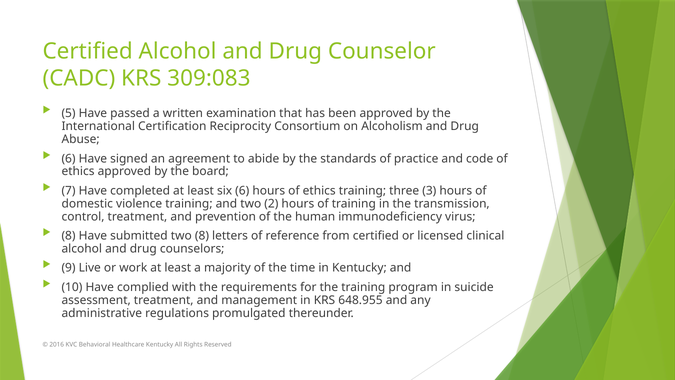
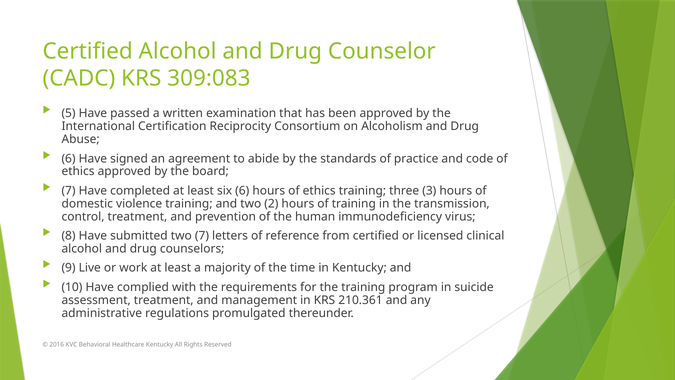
two 8: 8 -> 7 (202, 236)
648.955: 648.955 -> 210.361 (360, 300)
